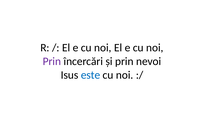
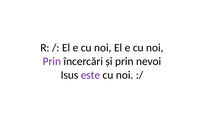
este colour: blue -> purple (91, 75)
